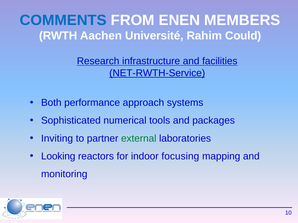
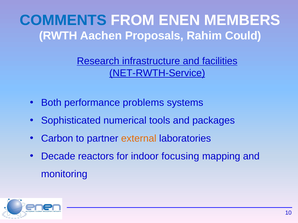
Université: Université -> Proposals (154, 36)
approach: approach -> problems (143, 103)
Inviting: Inviting -> Carbon (57, 139)
external colour: green -> orange (139, 139)
Looking: Looking -> Decade (58, 157)
